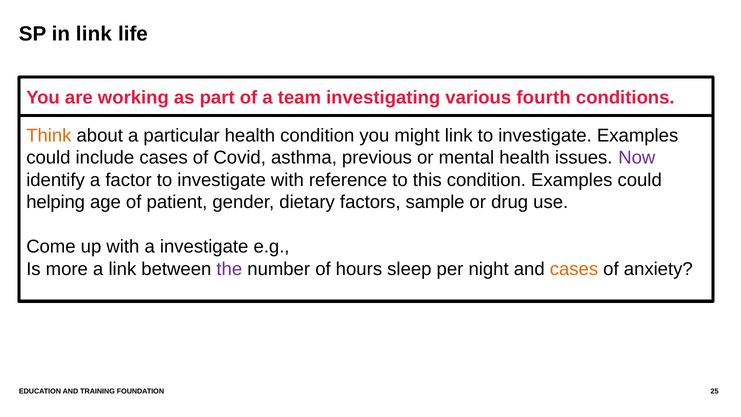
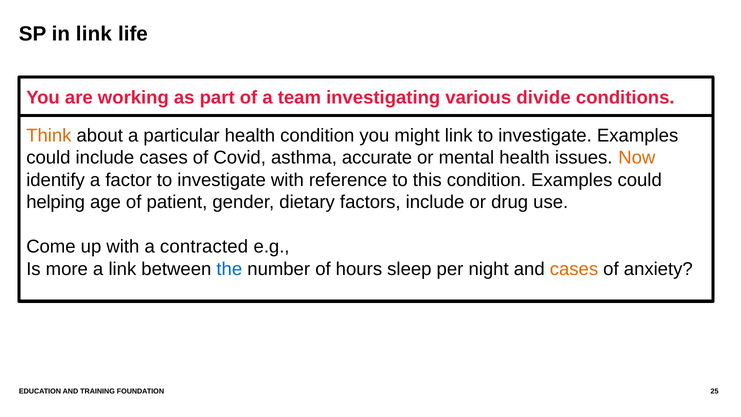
fourth: fourth -> divide (544, 98)
previous: previous -> accurate (377, 158)
Now colour: purple -> orange (637, 158)
factors sample: sample -> include (435, 202)
a investigate: investigate -> contracted (204, 247)
the colour: purple -> blue (229, 269)
